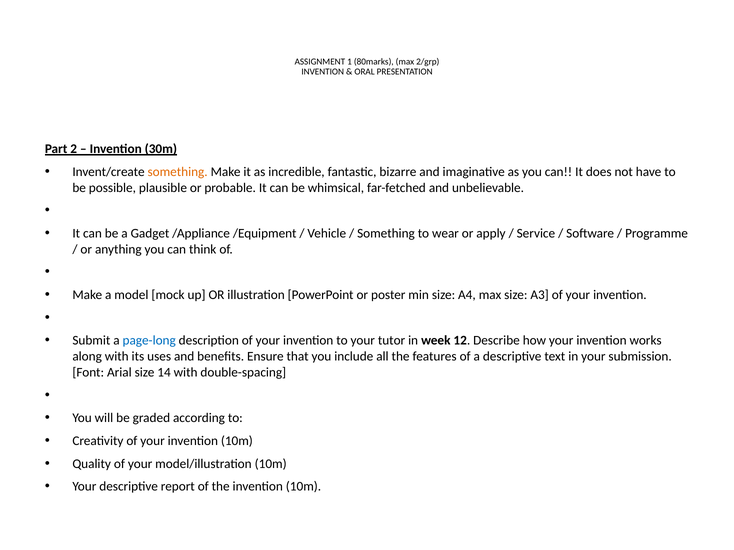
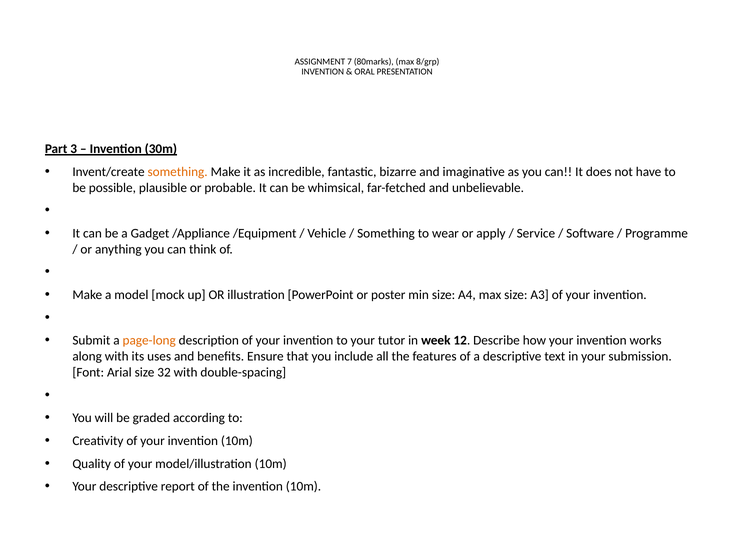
1: 1 -> 7 (349, 62)
2/grp: 2/grp -> 8/grp (428, 62)
2: 2 -> 3 (74, 149)
page-long colour: blue -> orange (149, 341)
14: 14 -> 32 (164, 373)
